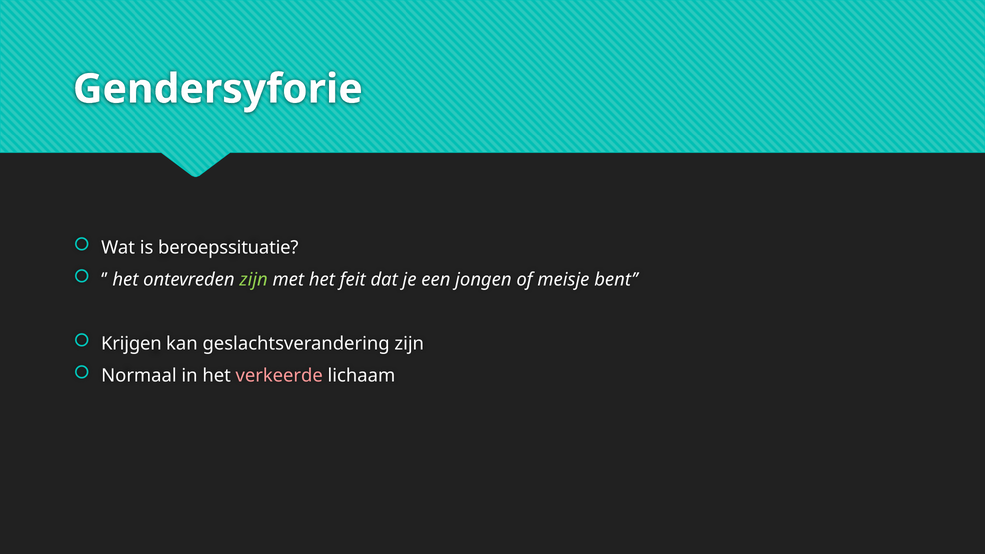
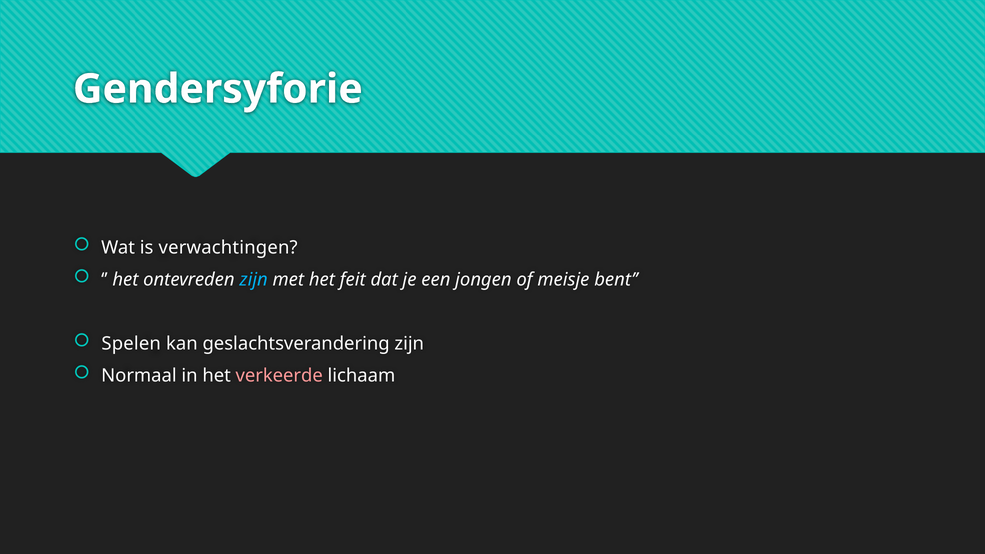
beroepssituatie: beroepssituatie -> verwachtingen (228, 248)
zijn colour: light green -> light blue (254, 280)
Krijgen: Krijgen -> Spelen (131, 344)
